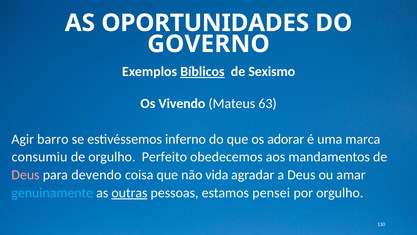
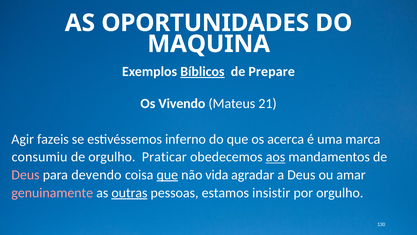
GOVERNO: GOVERNO -> MAQUINA (209, 44)
Sexismo: Sexismo -> Prepare (272, 71)
63: 63 -> 21 (268, 103)
barro: barro -> fazeis (53, 139)
adorar: adorar -> acerca (286, 139)
Perfeito: Perfeito -> Praticar (164, 157)
aos underline: none -> present (275, 157)
que underline: none -> present (167, 175)
genuinamente colour: light blue -> pink (52, 192)
pensei: pensei -> insistir (271, 192)
